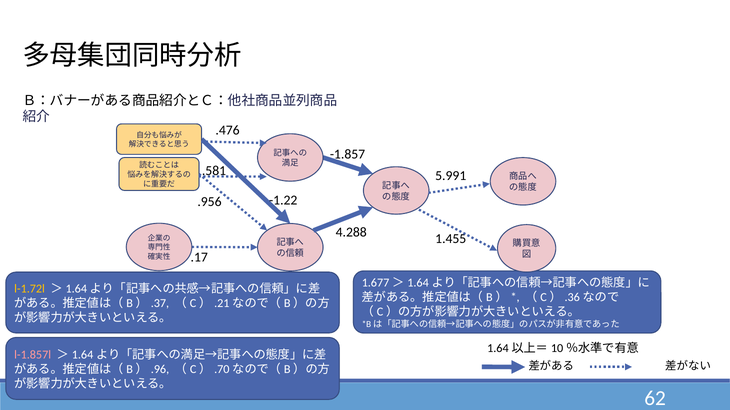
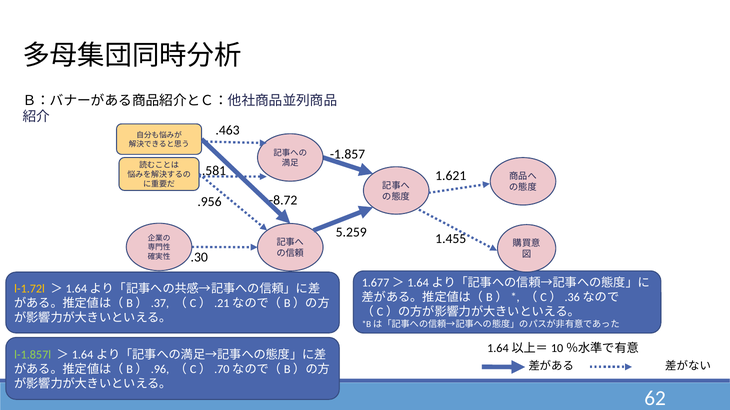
.476: .476 -> .463 (228, 131)
5.991: 5.991 -> 1.621 (451, 176)
-1.22: -1.22 -> -8.72 (283, 200)
4.288: 4.288 -> 5.259 (351, 232)
.17: .17 -> .30 (199, 257)
l-1.857l colour: pink -> light green (33, 355)
